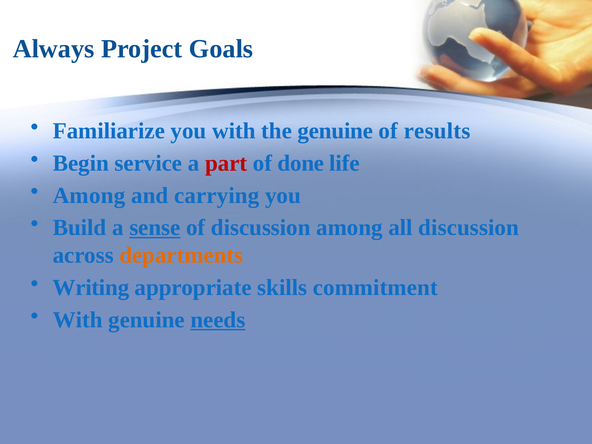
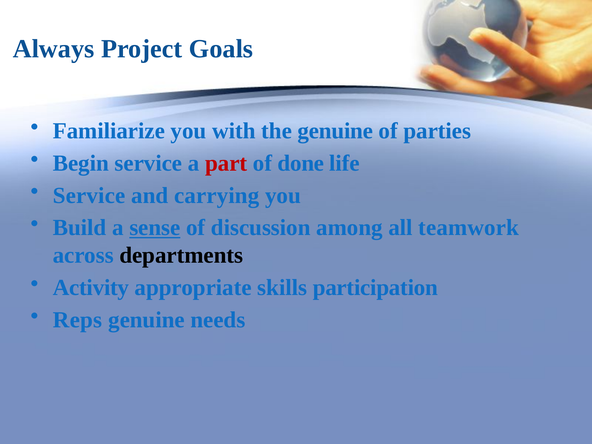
results: results -> parties (437, 131)
Among: Among -> Service (89, 195)
all discussion: discussion -> teamwork (469, 228)
departments colour: orange -> black (181, 255)
Writing: Writing -> Activity (91, 288)
commitment: commitment -> participation (375, 288)
With: With -> Reps (77, 320)
needs underline: present -> none (218, 320)
